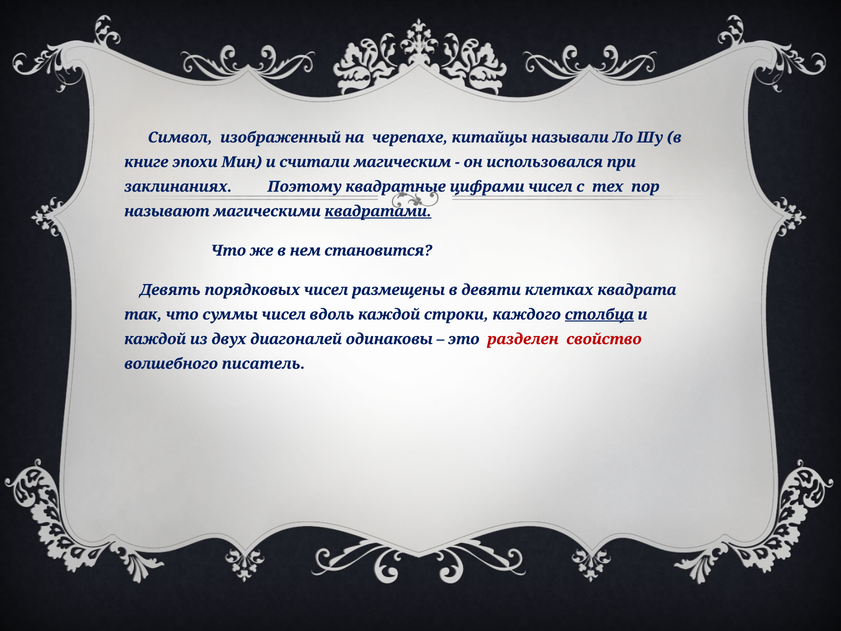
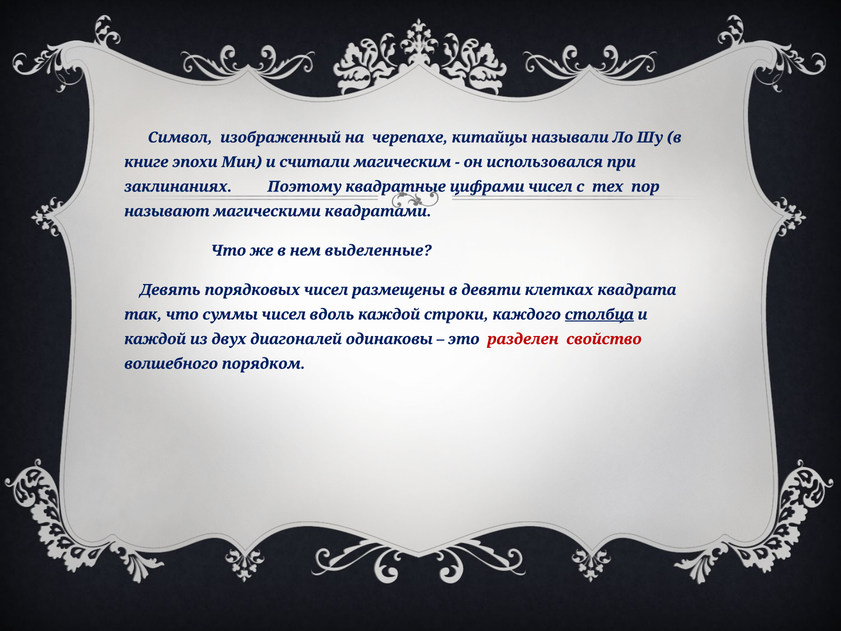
квадратами underline: present -> none (378, 211)
становится: становится -> выделенные (378, 251)
писатель: писатель -> порядком (264, 364)
